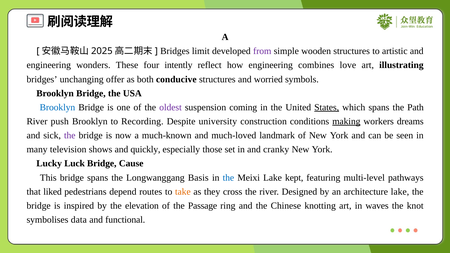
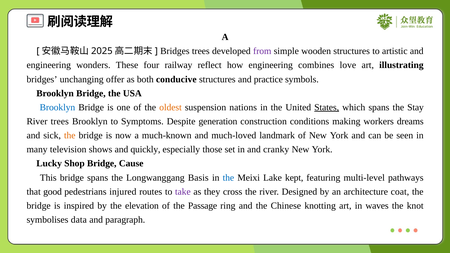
Bridges limit: limit -> trees (201, 51)
intently: intently -> railway (179, 65)
worried: worried -> practice (268, 79)
oldest colour: purple -> orange (171, 107)
coming: coming -> nations (243, 107)
Path: Path -> Stay (416, 107)
River push: push -> trees (60, 121)
Recording: Recording -> Symptoms (142, 121)
university: university -> generation (218, 121)
making underline: present -> none (346, 121)
the colour: purple -> orange (70, 136)
Luck: Luck -> Shop (74, 164)
liked: liked -> good (53, 192)
depend: depend -> injured (123, 192)
take colour: orange -> purple (183, 192)
architecture lake: lake -> coat (400, 192)
functional: functional -> paragraph (125, 220)
